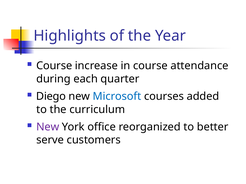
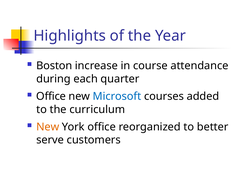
Course: Course -> Boston (54, 66)
Diego: Diego -> Office (51, 97)
New colour: purple -> orange (48, 127)
